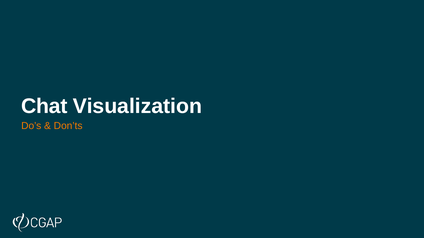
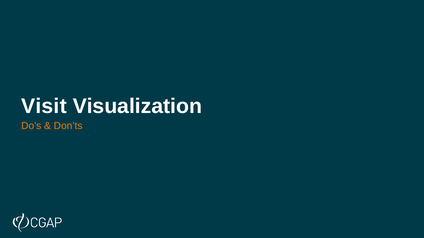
Chat: Chat -> Visit (44, 106)
